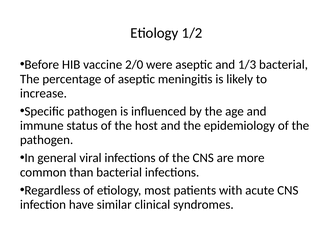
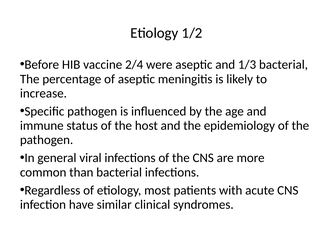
2/0: 2/0 -> 2/4 (134, 65)
